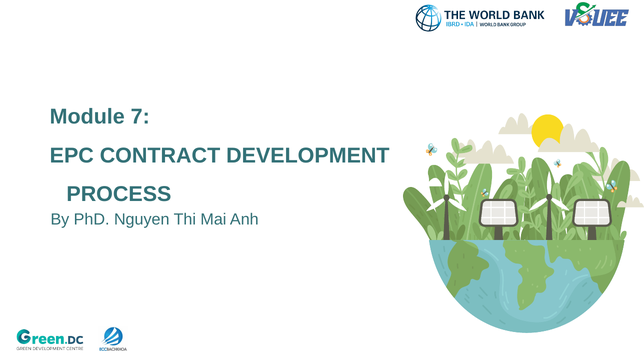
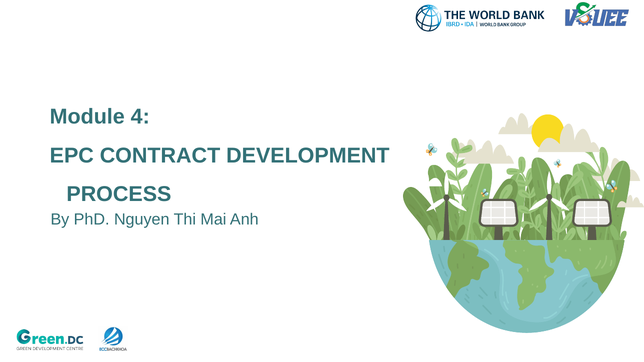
7: 7 -> 4 (140, 117)
